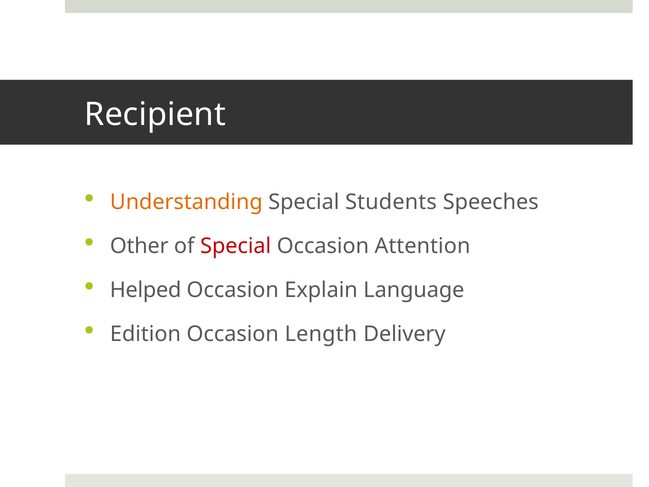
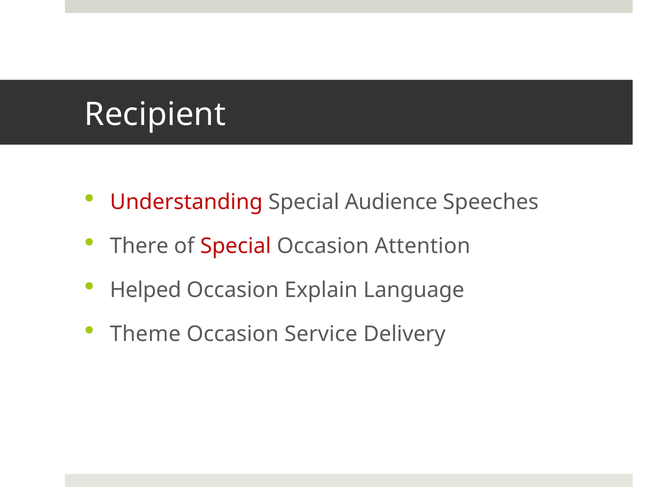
Understanding colour: orange -> red (186, 202)
Students: Students -> Audience (391, 202)
Other: Other -> There (139, 246)
Edition: Edition -> Theme (145, 334)
Length: Length -> Service (321, 334)
